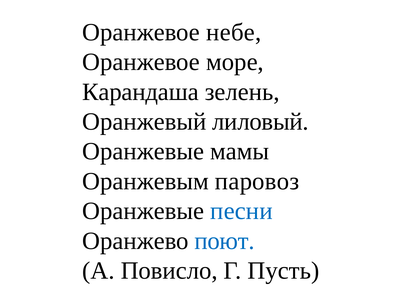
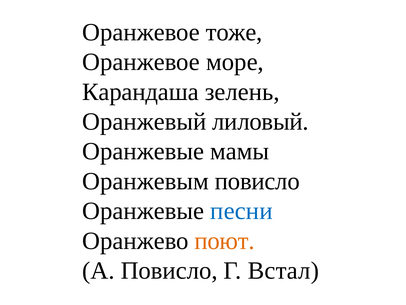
небе: небе -> тоже (234, 32)
Оранжевым паровоз: паровоз -> повисло (257, 181)
поют colour: blue -> orange (225, 240)
Пусть: Пусть -> Встал (283, 270)
